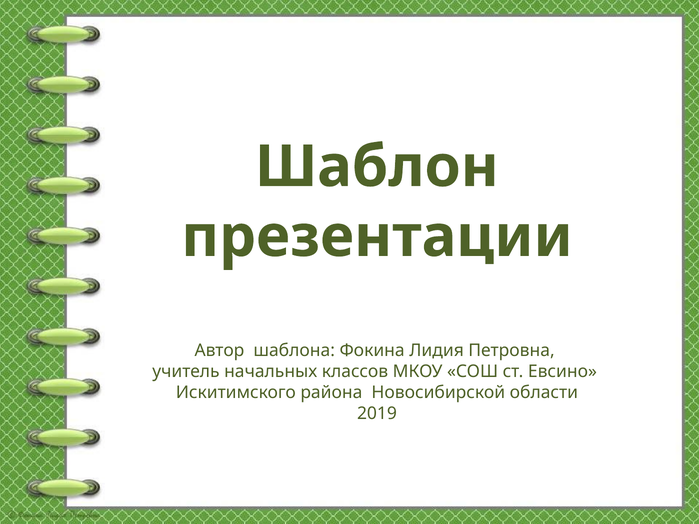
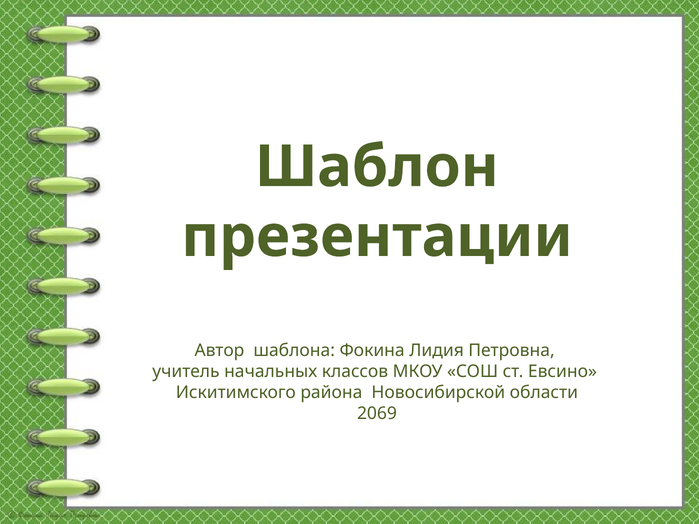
2019: 2019 -> 2069 (377, 414)
